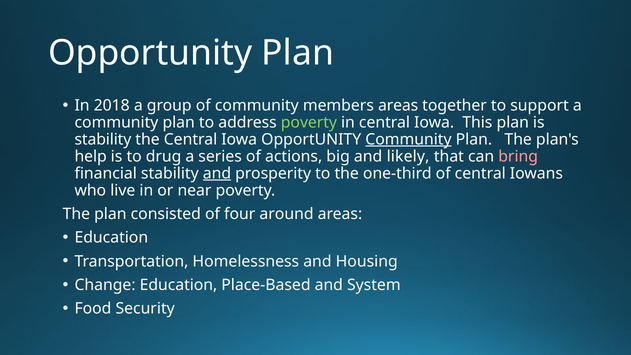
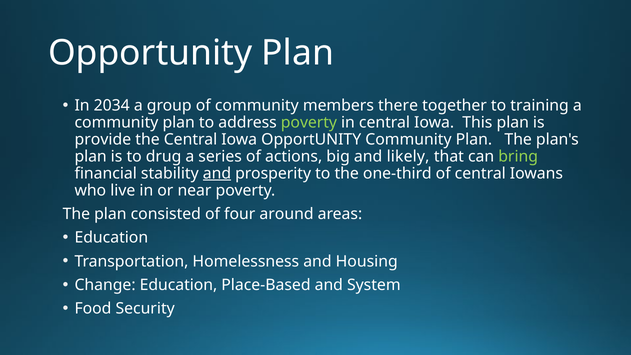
2018: 2018 -> 2034 (112, 105)
members areas: areas -> there (398, 105)
support: support -> training (540, 105)
stability: stability -> provide (103, 139)
Community underline: present -> none (408, 139)
help: help -> plan (91, 156)
bring colour: pink -> light green (518, 156)
